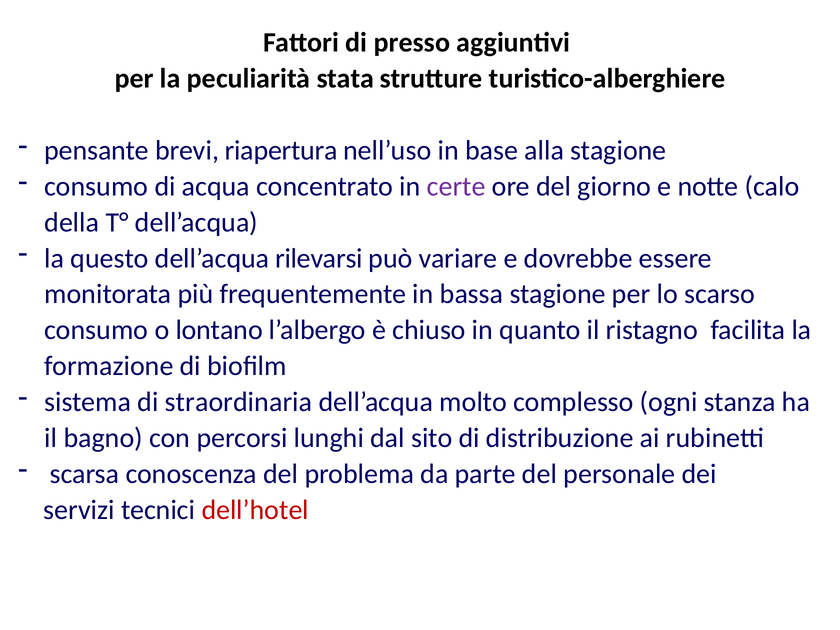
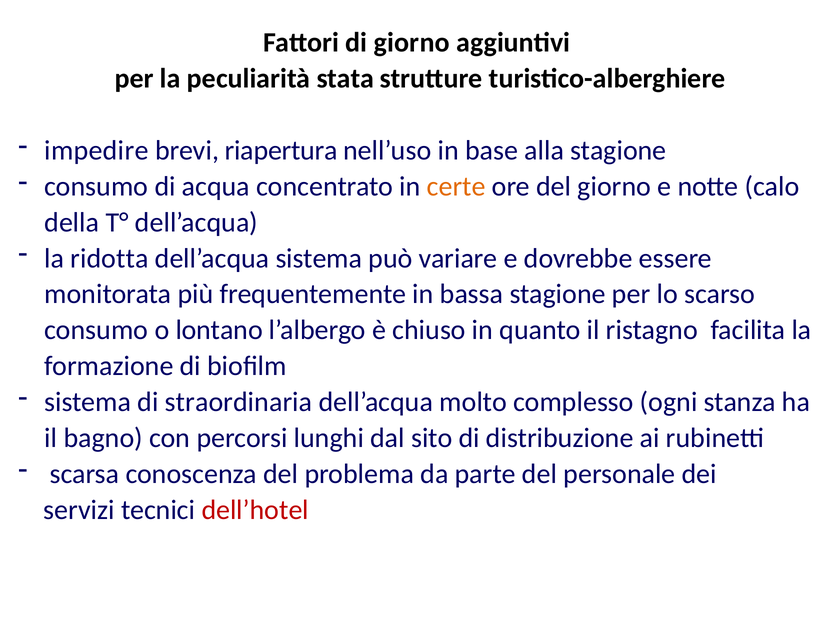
di presso: presso -> giorno (412, 43)
pensante: pensante -> impedire (96, 150)
certe colour: purple -> orange (456, 186)
questo: questo -> ridotta (109, 258)
dell’acqua rilevarsi: rilevarsi -> sistema (319, 258)
